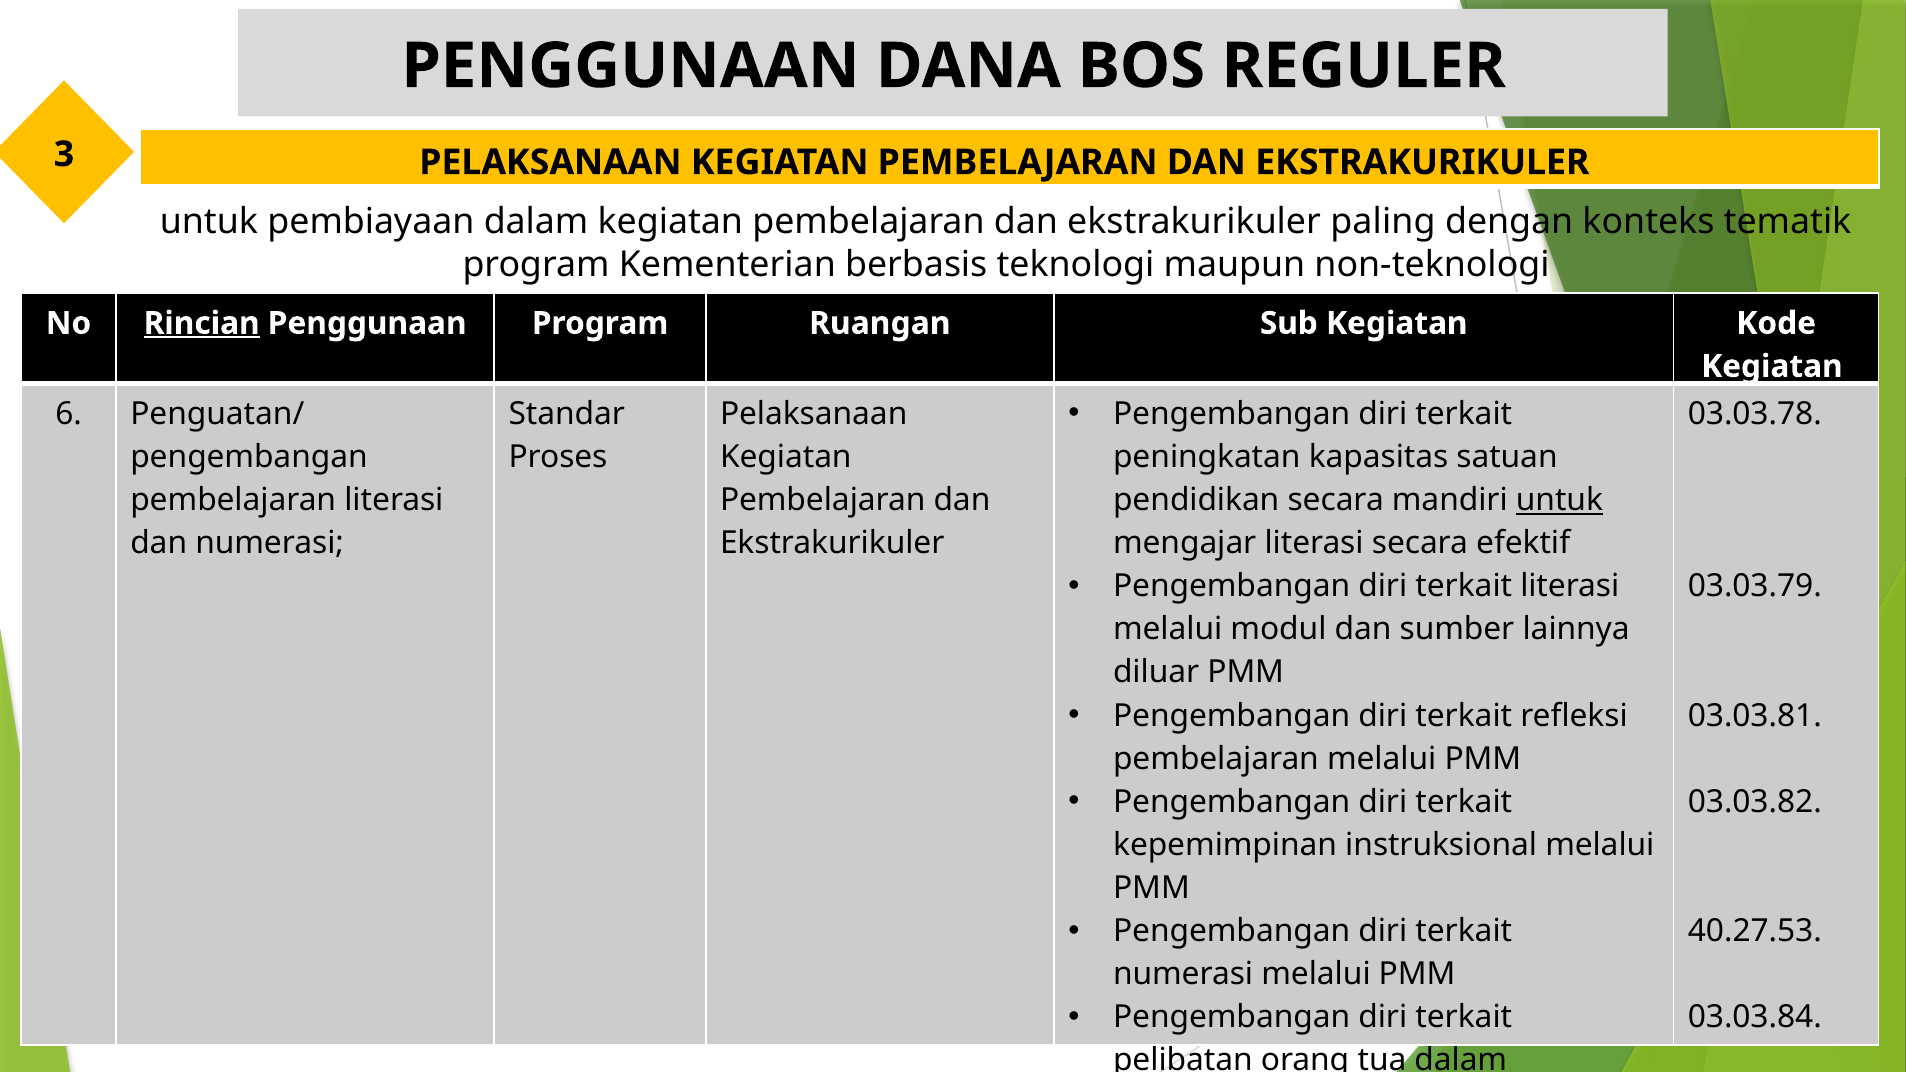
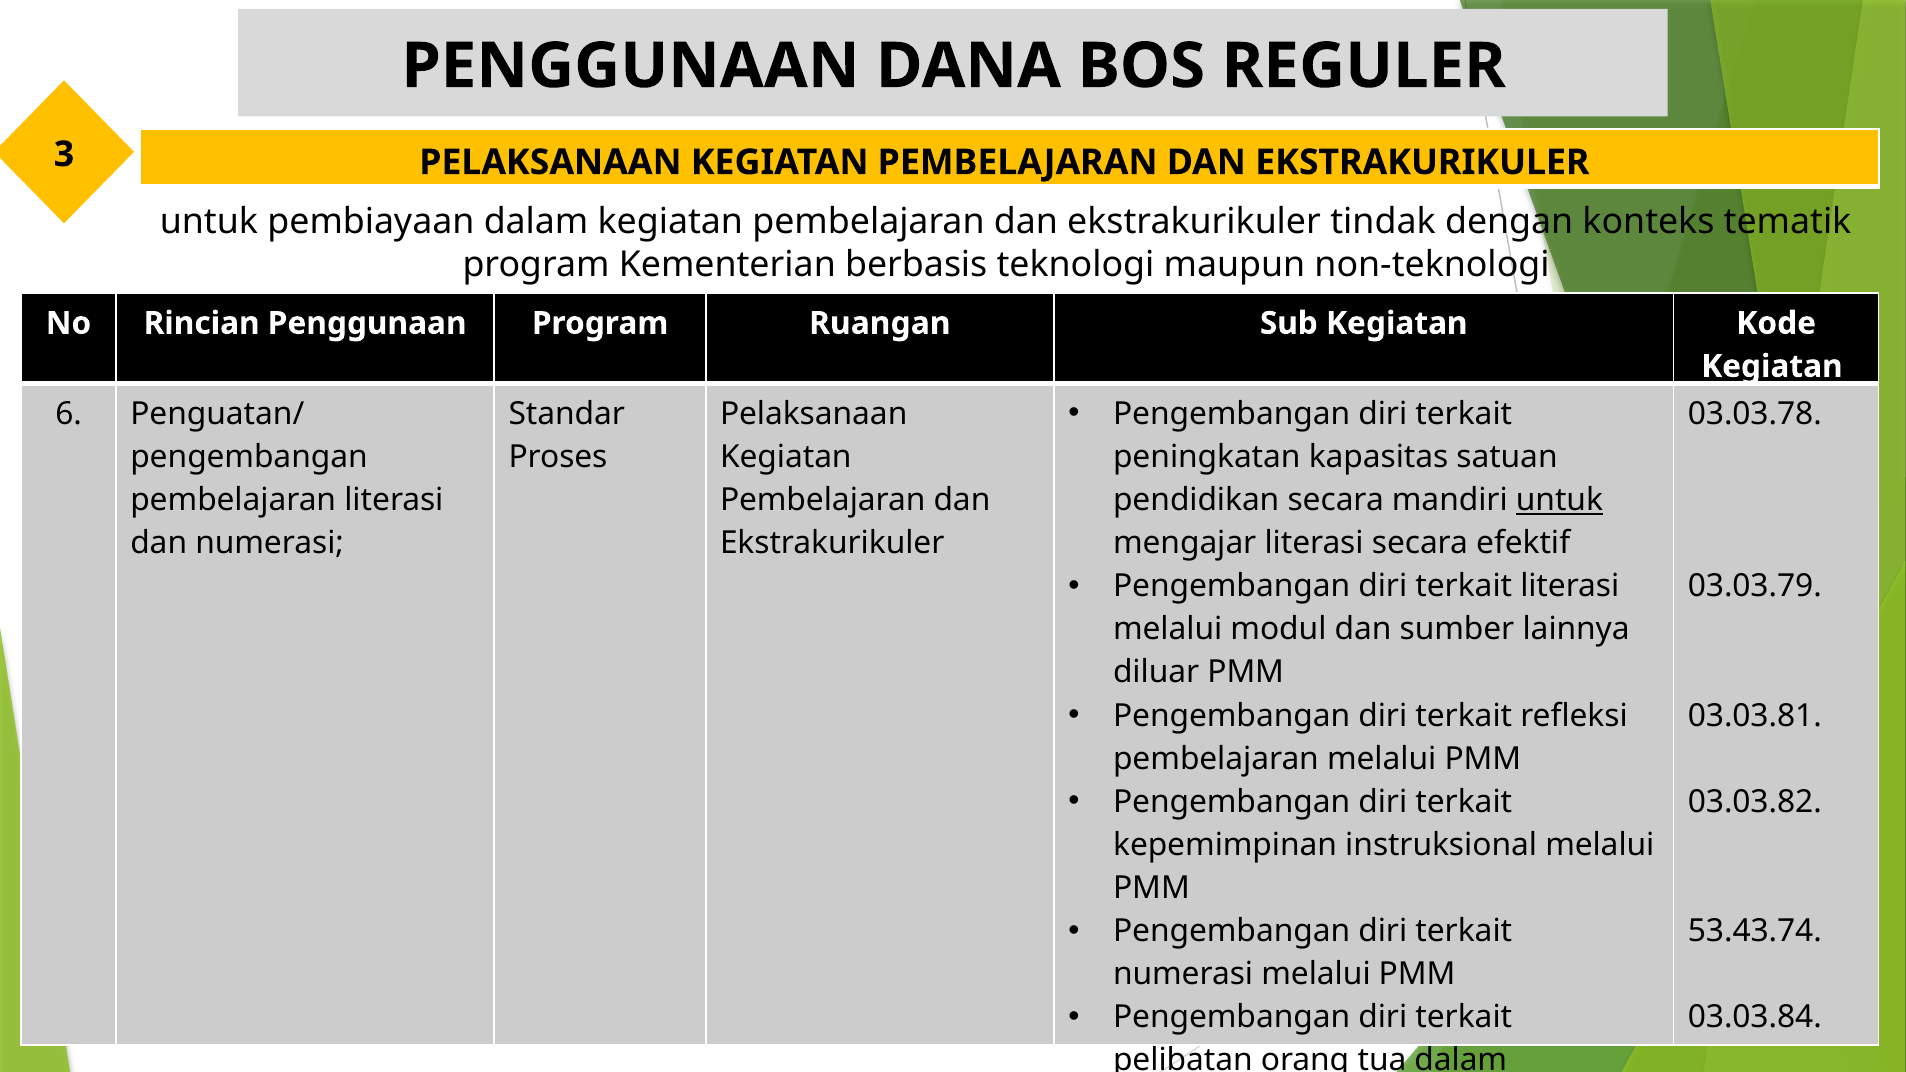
paling: paling -> tindak (1383, 222)
Rincian underline: present -> none (202, 323)
40.27.53: 40.27.53 -> 53.43.74 (1755, 931)
